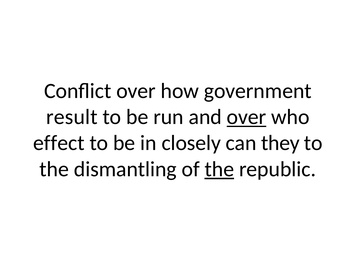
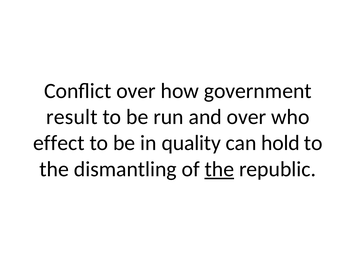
over underline: present -> none (246, 117)
closely: closely -> quality (191, 143)
they: they -> hold (280, 143)
